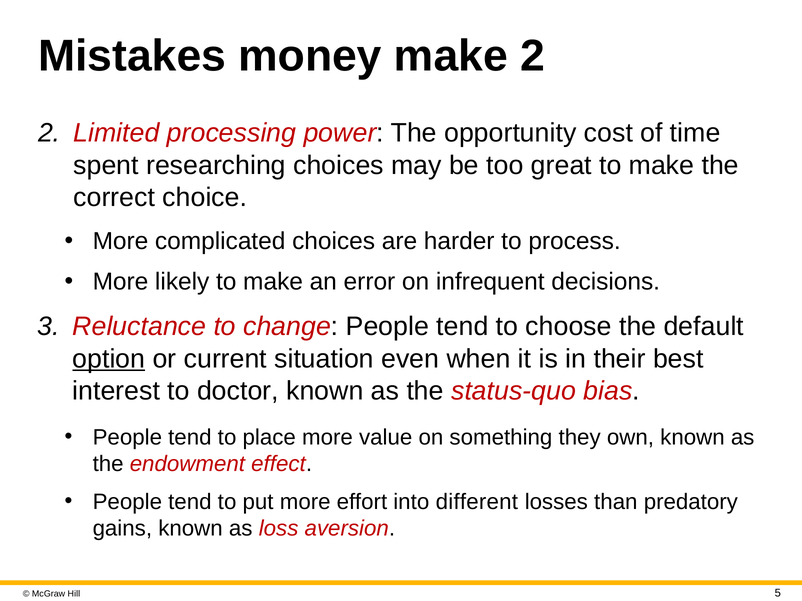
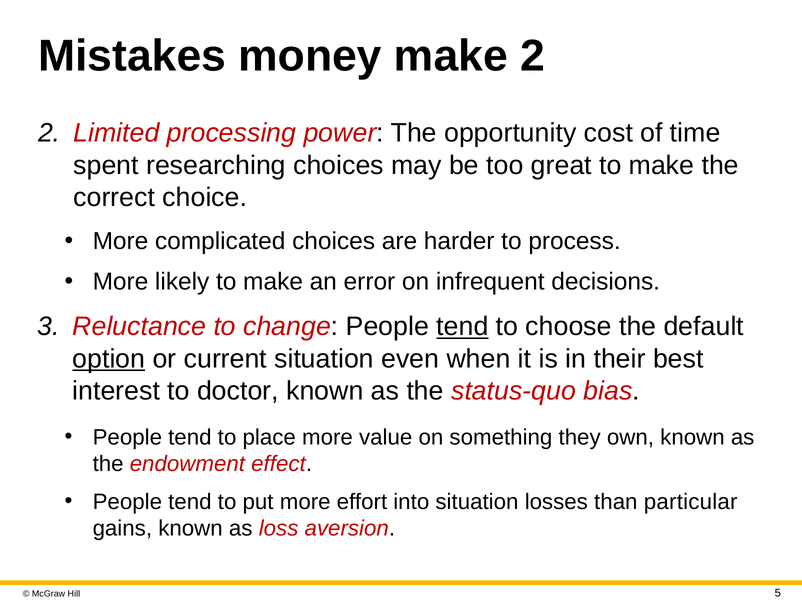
tend underline: none -> present (462, 327)
into different: different -> situation (477, 502)
predatory: predatory -> particular (691, 502)
